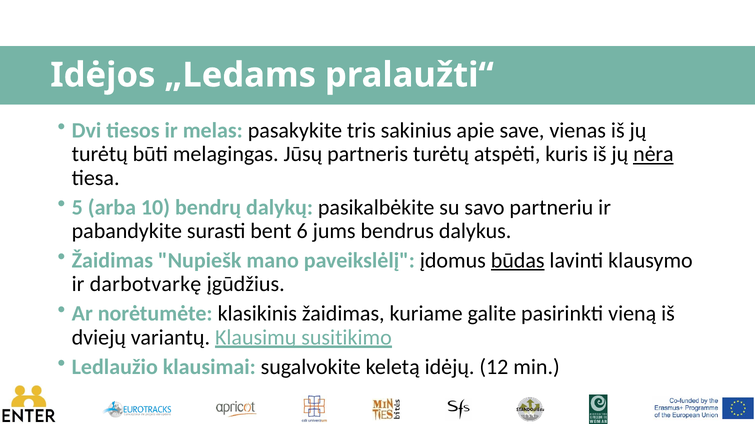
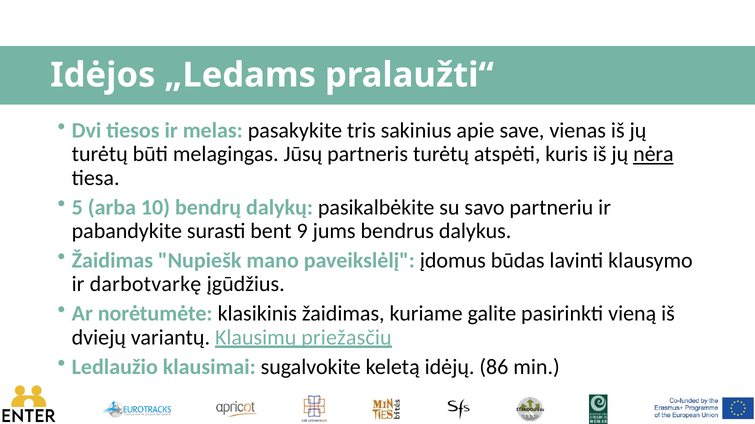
6: 6 -> 9 (302, 231)
būdas underline: present -> none (518, 261)
susitikimo: susitikimo -> priežasčių (346, 338)
12: 12 -> 86 (494, 368)
